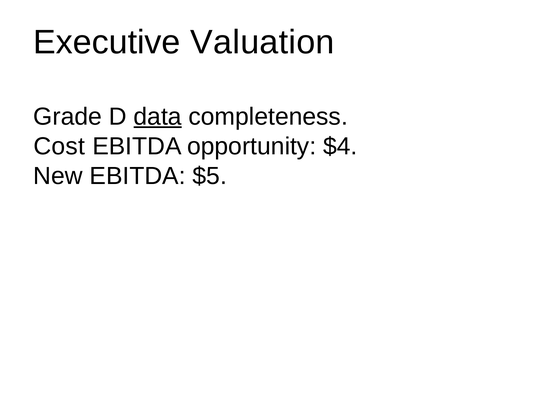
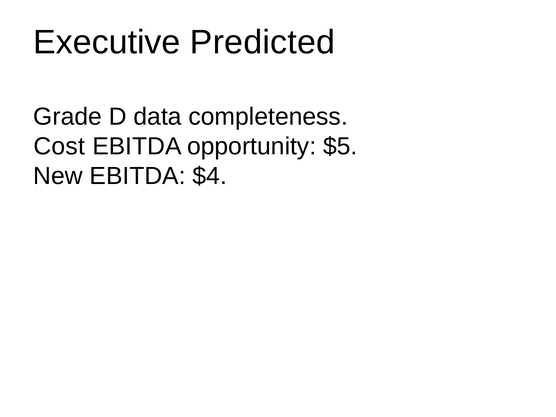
Valuation: Valuation -> Predicted (262, 42)
data underline: present -> none (158, 117)
$4: $4 -> $5 (340, 146)
$5: $5 -> $4 (210, 176)
